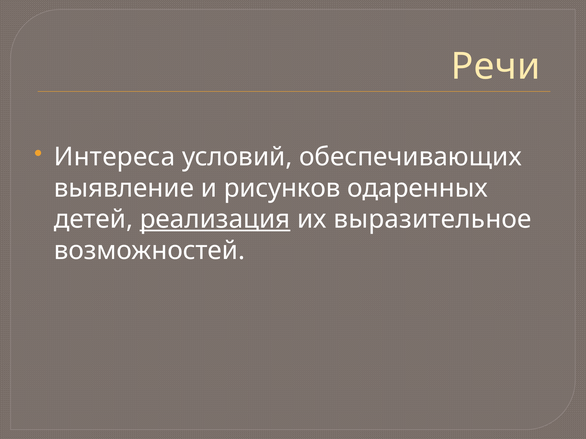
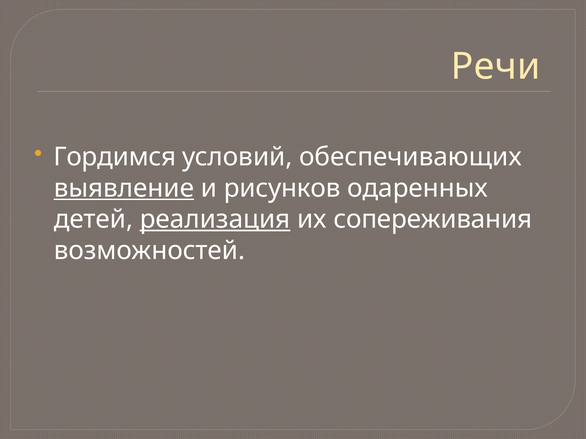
Интереса: Интереса -> Гордимся (115, 157)
выявление underline: none -> present (124, 188)
выразительное: выразительное -> сопереживания (433, 220)
